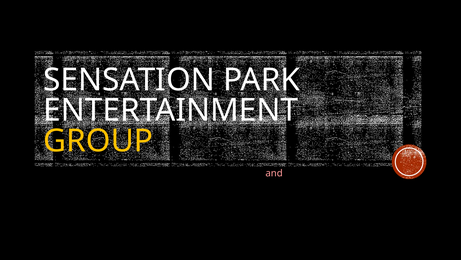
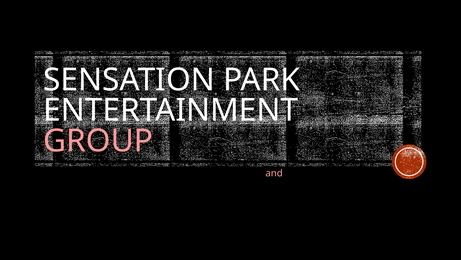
GROUP colour: yellow -> pink (98, 141)
